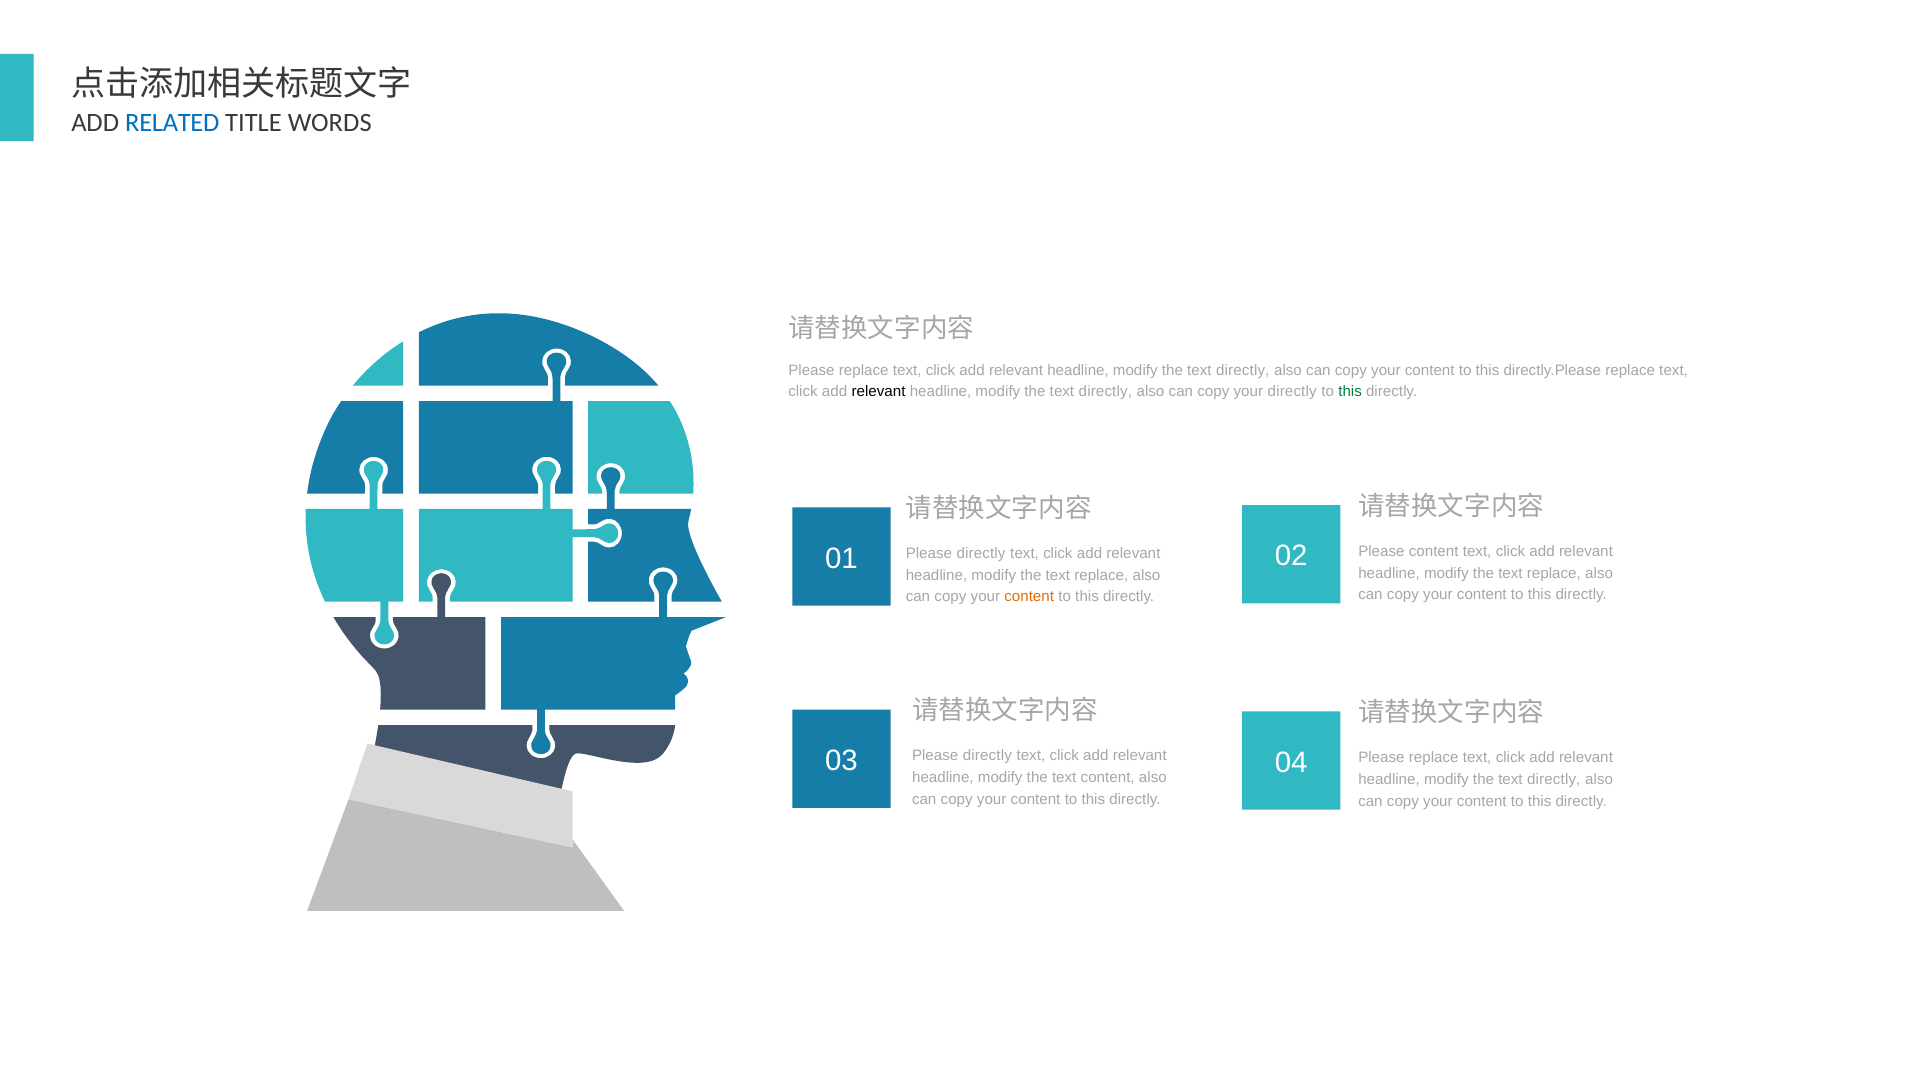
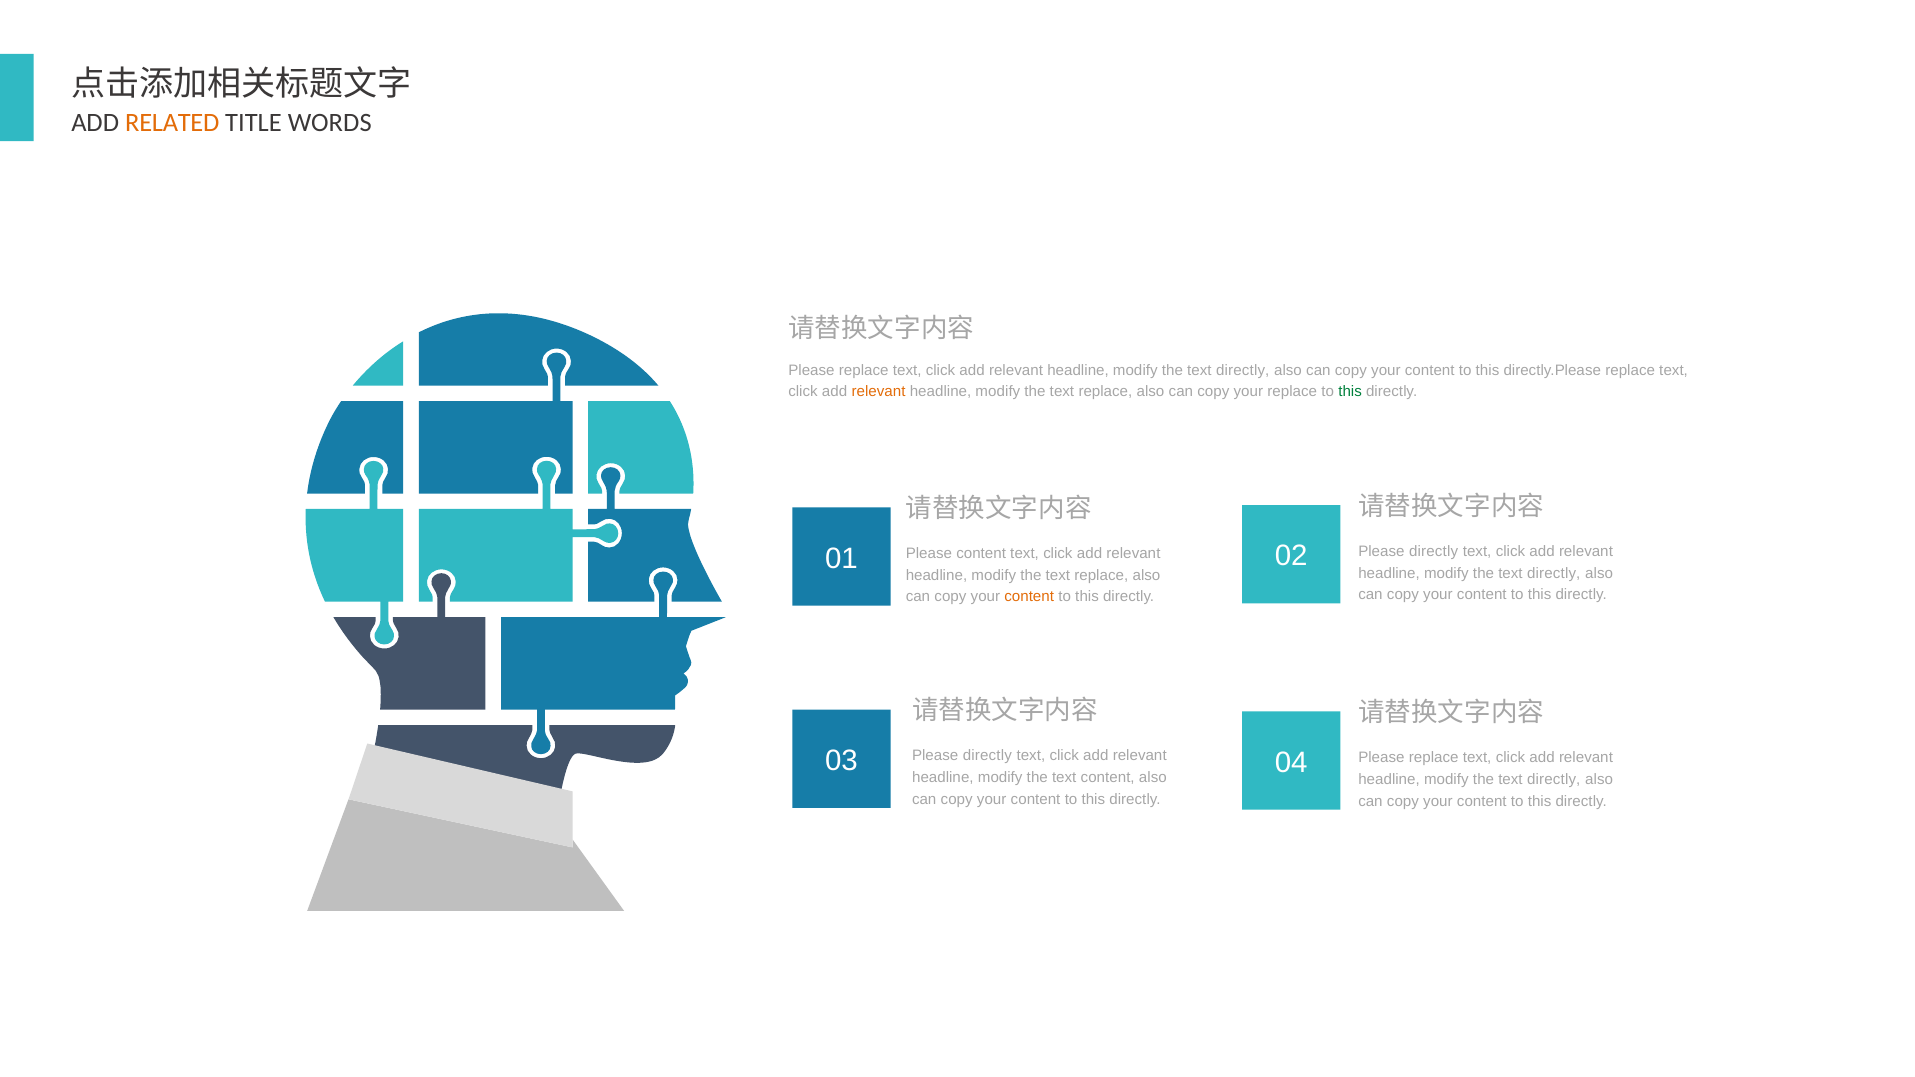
RELATED colour: blue -> orange (172, 122)
relevant colour: black -> orange (879, 392)
directly: directly -> replace (1105, 392)
your directly: directly -> replace (1292, 392)
content: content -> directly (1434, 551)
directly: directly -> content (981, 554)
replace: replace -> directly (1554, 573)
